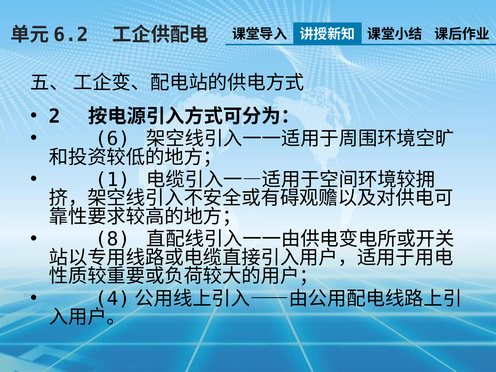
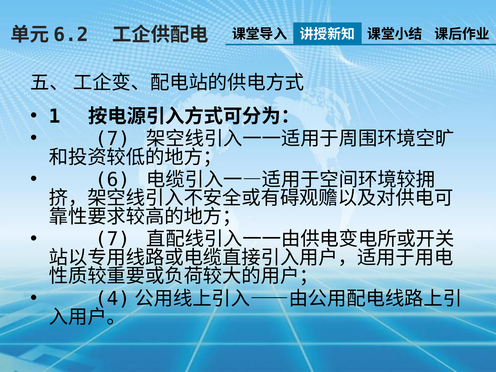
2: 2 -> 1 (55, 116)
6: 6 -> 7 (113, 139)
1: 1 -> 6 (113, 180)
8: 8 -> 7 (113, 239)
